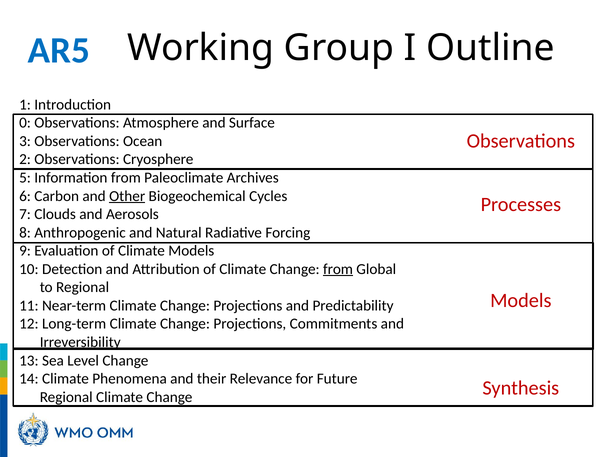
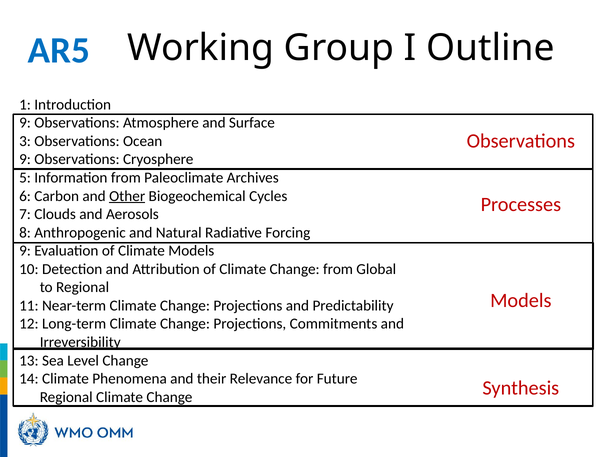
0: 0 -> 9 (25, 123)
2: 2 -> 9 (25, 159)
from underline: present -> none (338, 269)
